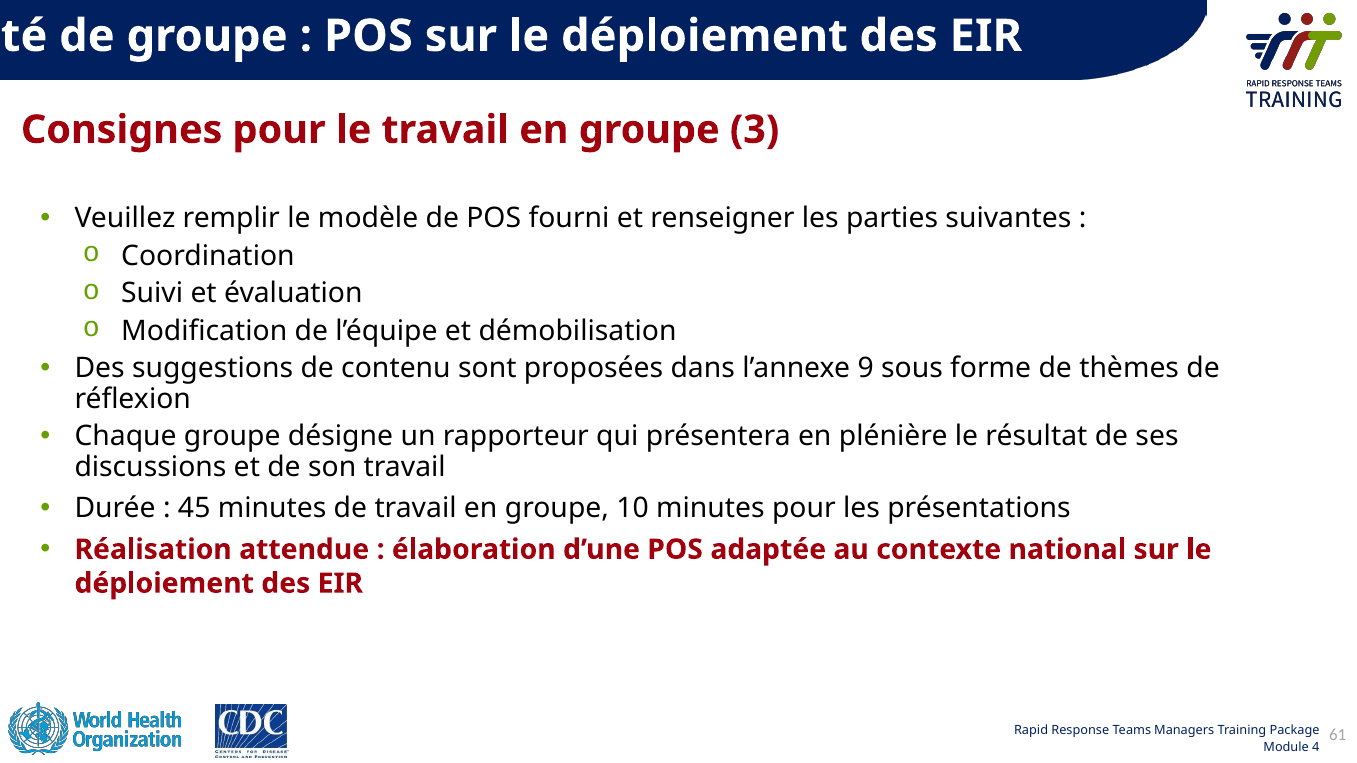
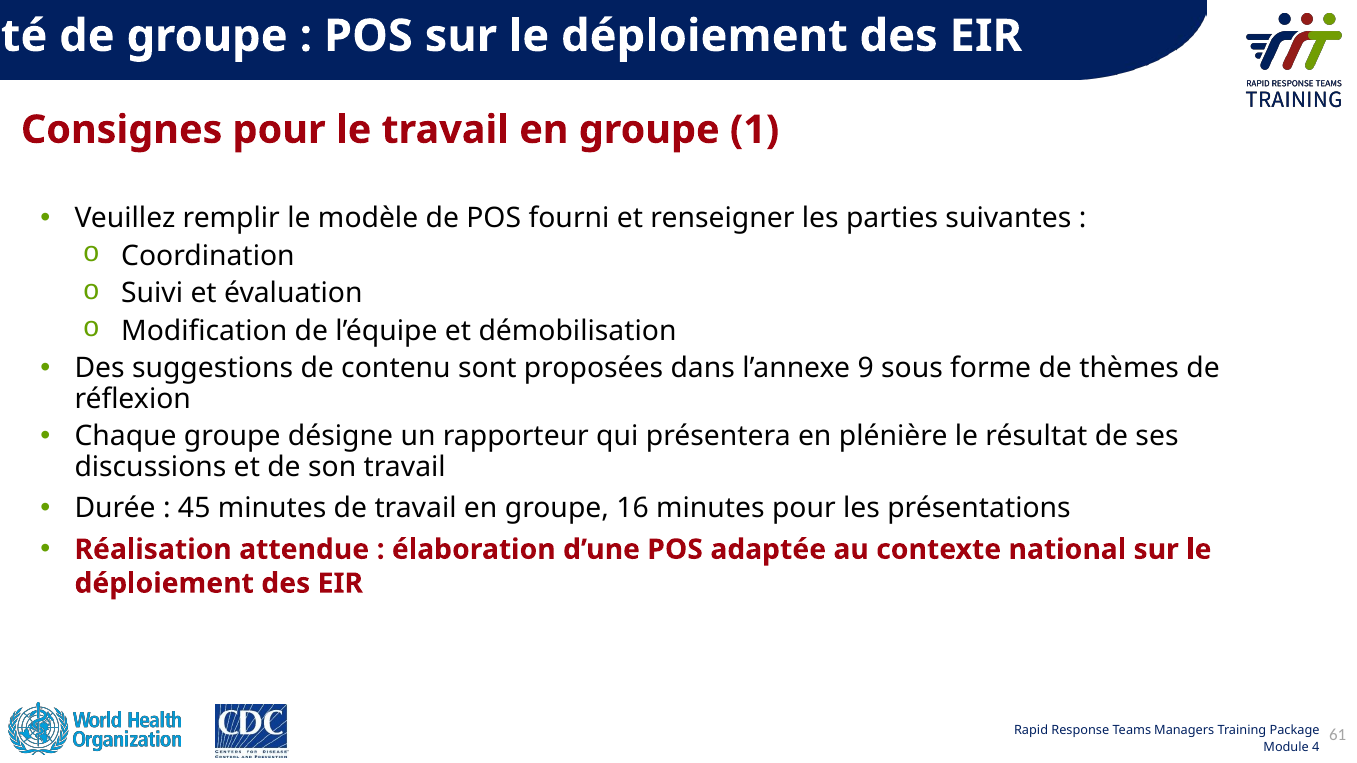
3: 3 -> 1 (755, 130)
10: 10 -> 16 (633, 509)
